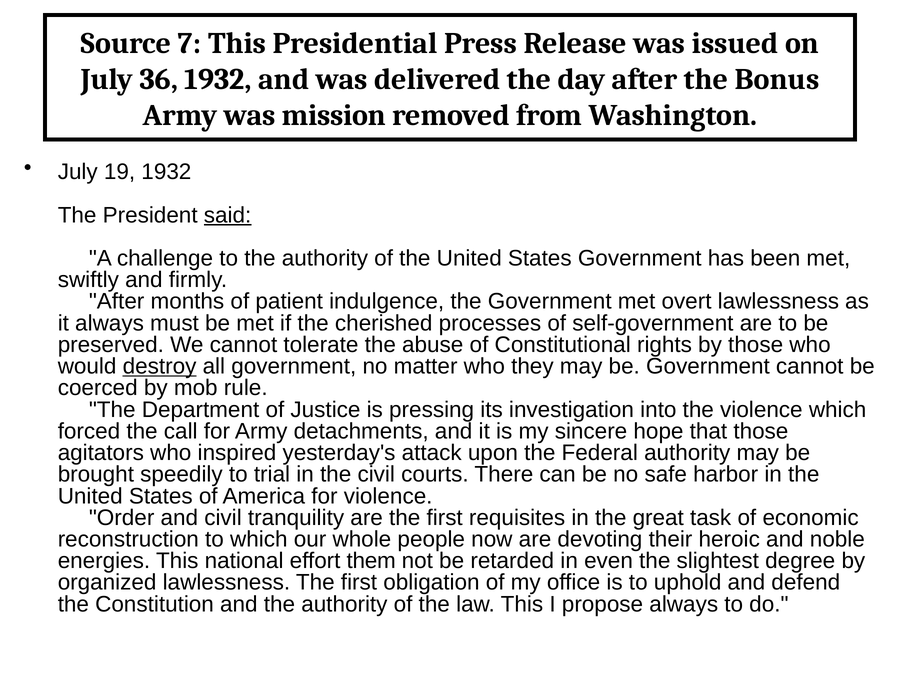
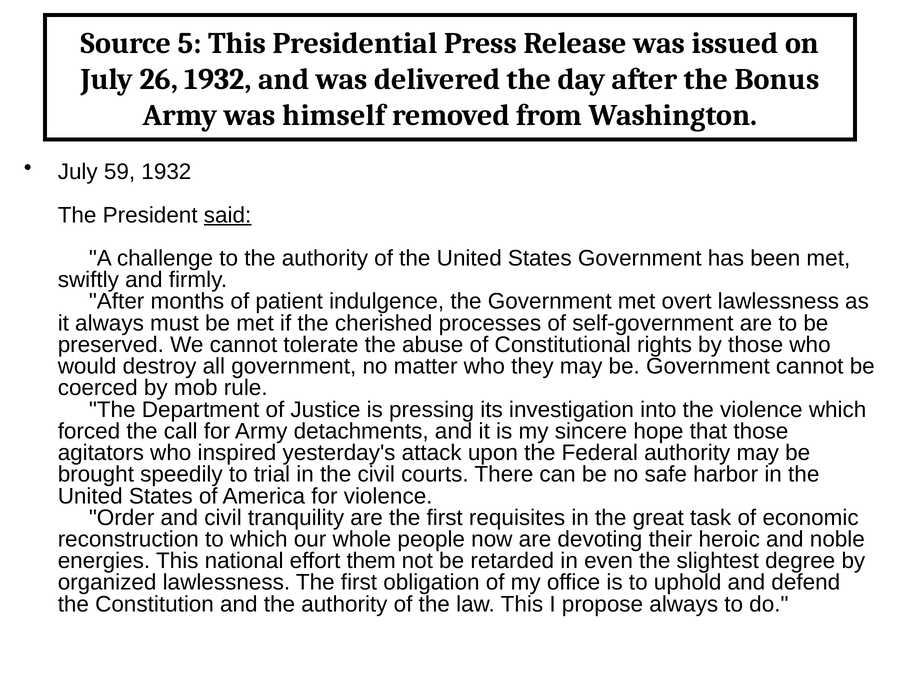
7: 7 -> 5 (190, 43)
36: 36 -> 26 (159, 79)
mission: mission -> himself (334, 115)
19: 19 -> 59 (120, 172)
destroy underline: present -> none (160, 366)
